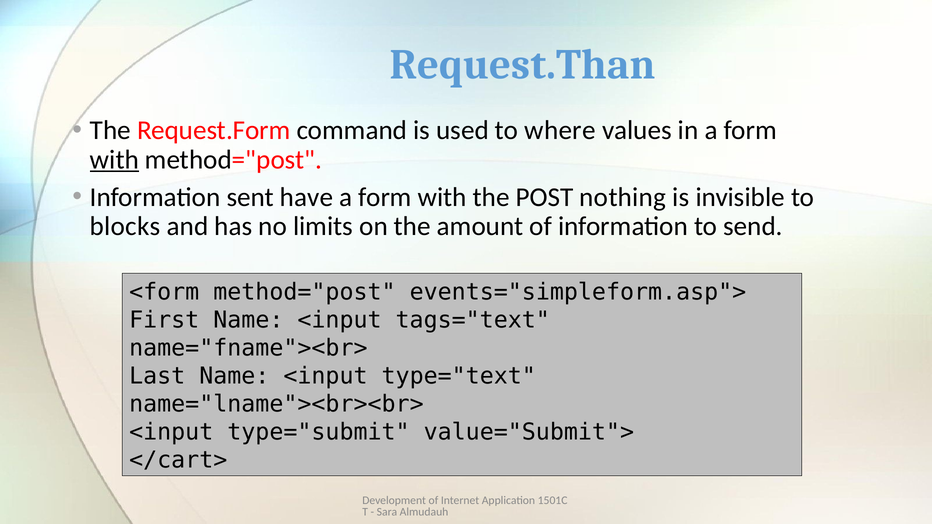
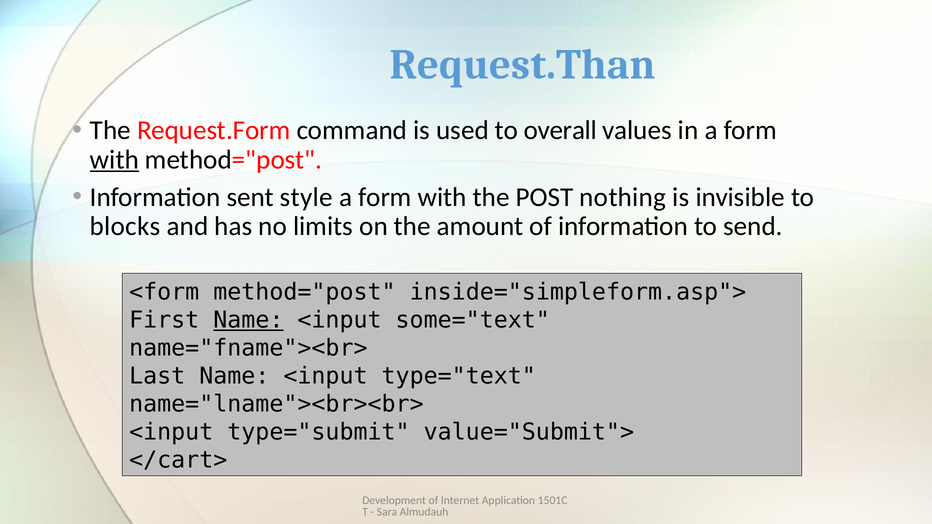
where: where -> overall (560, 130)
have: have -> style (306, 197)
events="simpleform.asp">: events="simpleform.asp"> -> inside="simpleform.asp"> (578, 292)
Name underline: none -> present (248, 320)
tags="text: tags="text -> some="text (473, 320)
